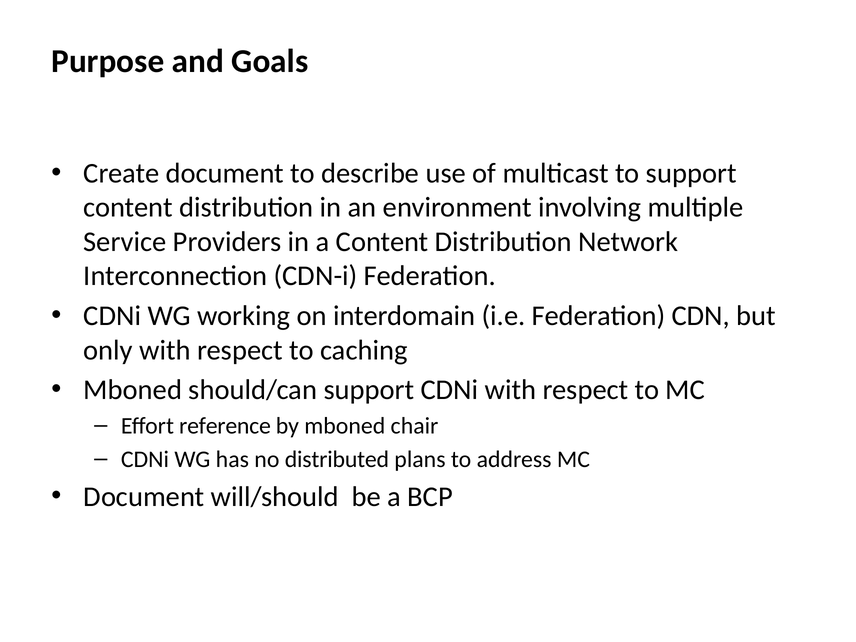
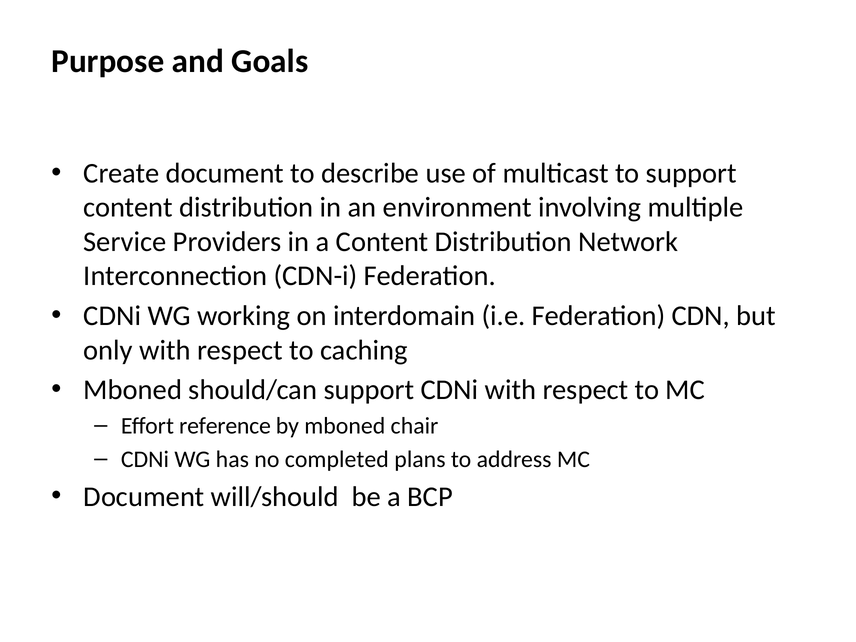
distributed: distributed -> completed (337, 459)
